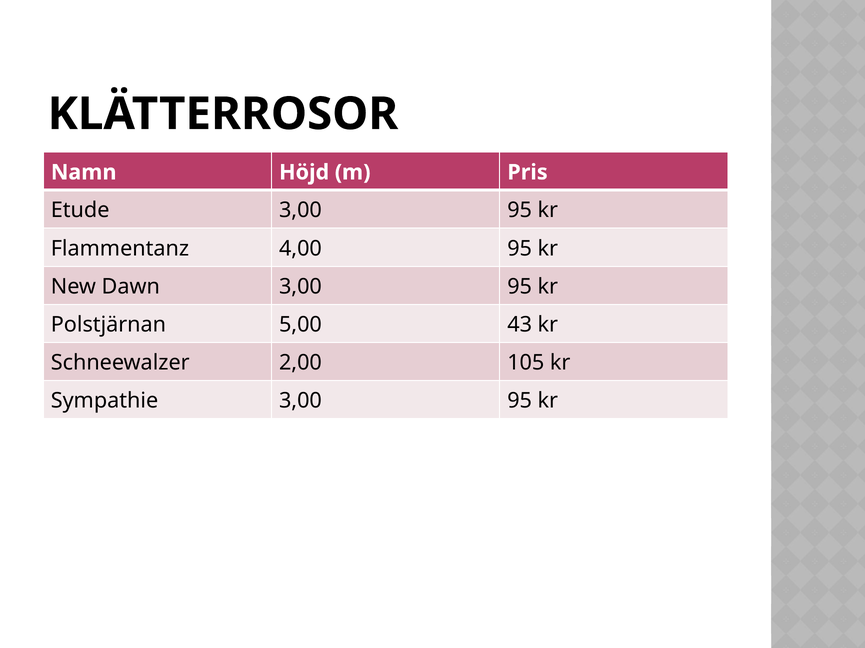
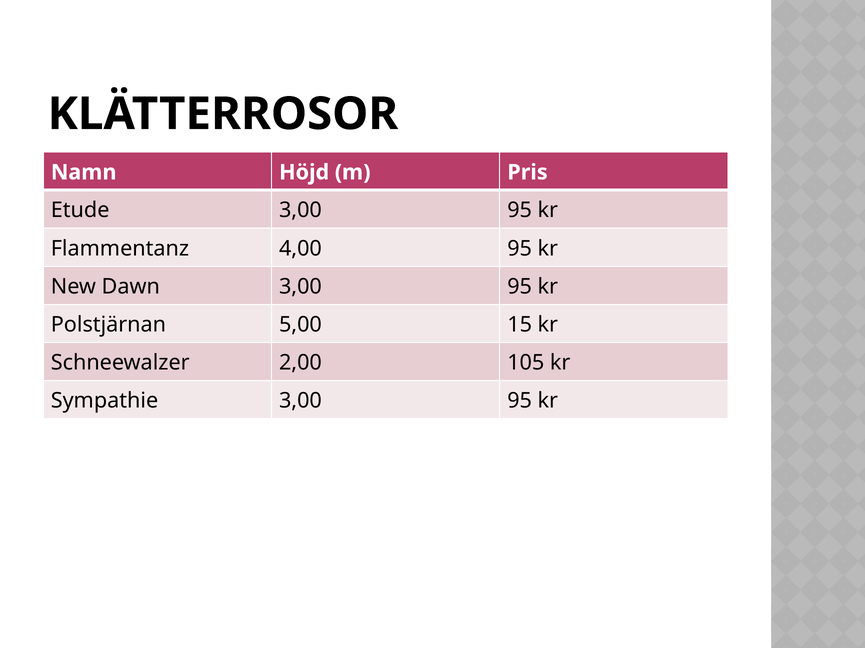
43: 43 -> 15 (520, 325)
